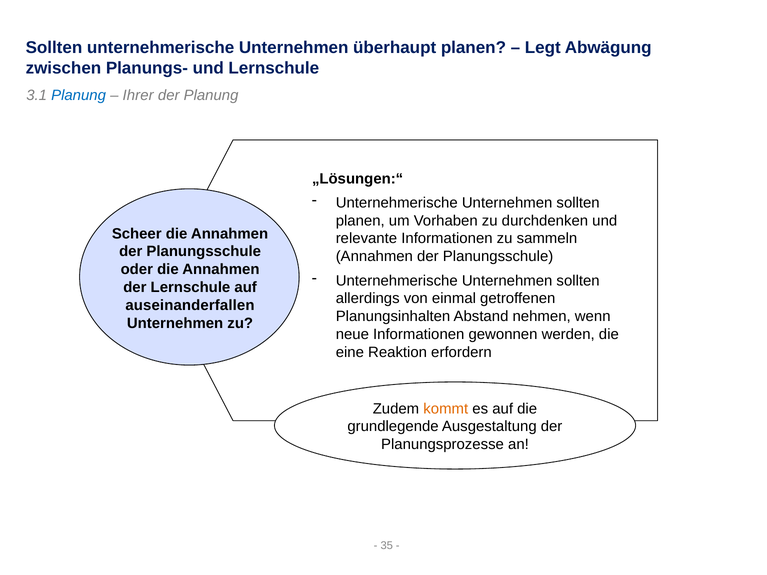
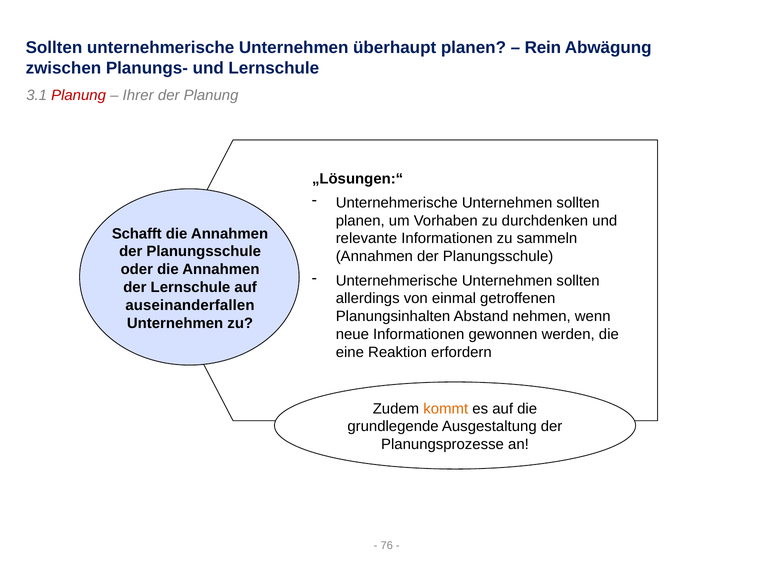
Legt: Legt -> Rein (543, 48)
Planung colour: blue -> red (79, 95)
Scheer: Scheer -> Schafft (137, 234)
35: 35 -> 76 (387, 546)
